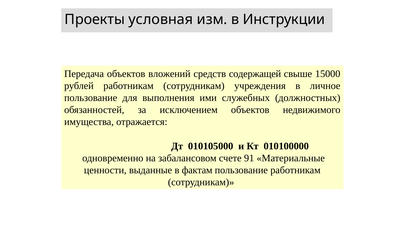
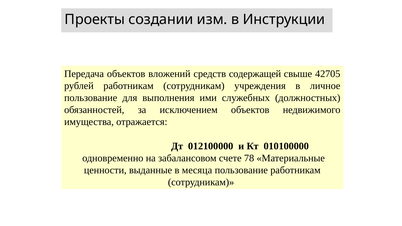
условная: условная -> создании (161, 19)
15000: 15000 -> 42705 (328, 74)
010105000: 010105000 -> 012100000 (211, 146)
91: 91 -> 78 (249, 158)
фактам: фактам -> месяца (197, 170)
